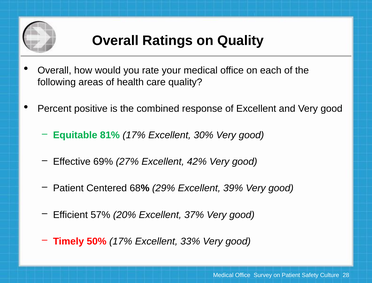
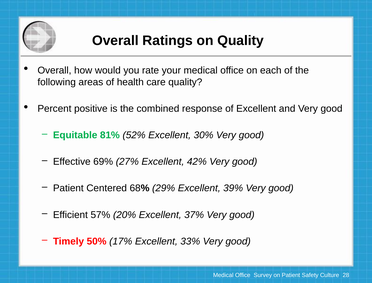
81% 17%: 17% -> 52% (134, 135)
